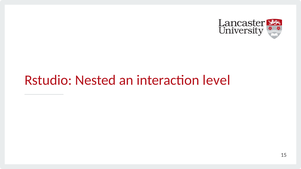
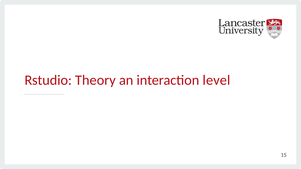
Nested: Nested -> Theory (96, 80)
